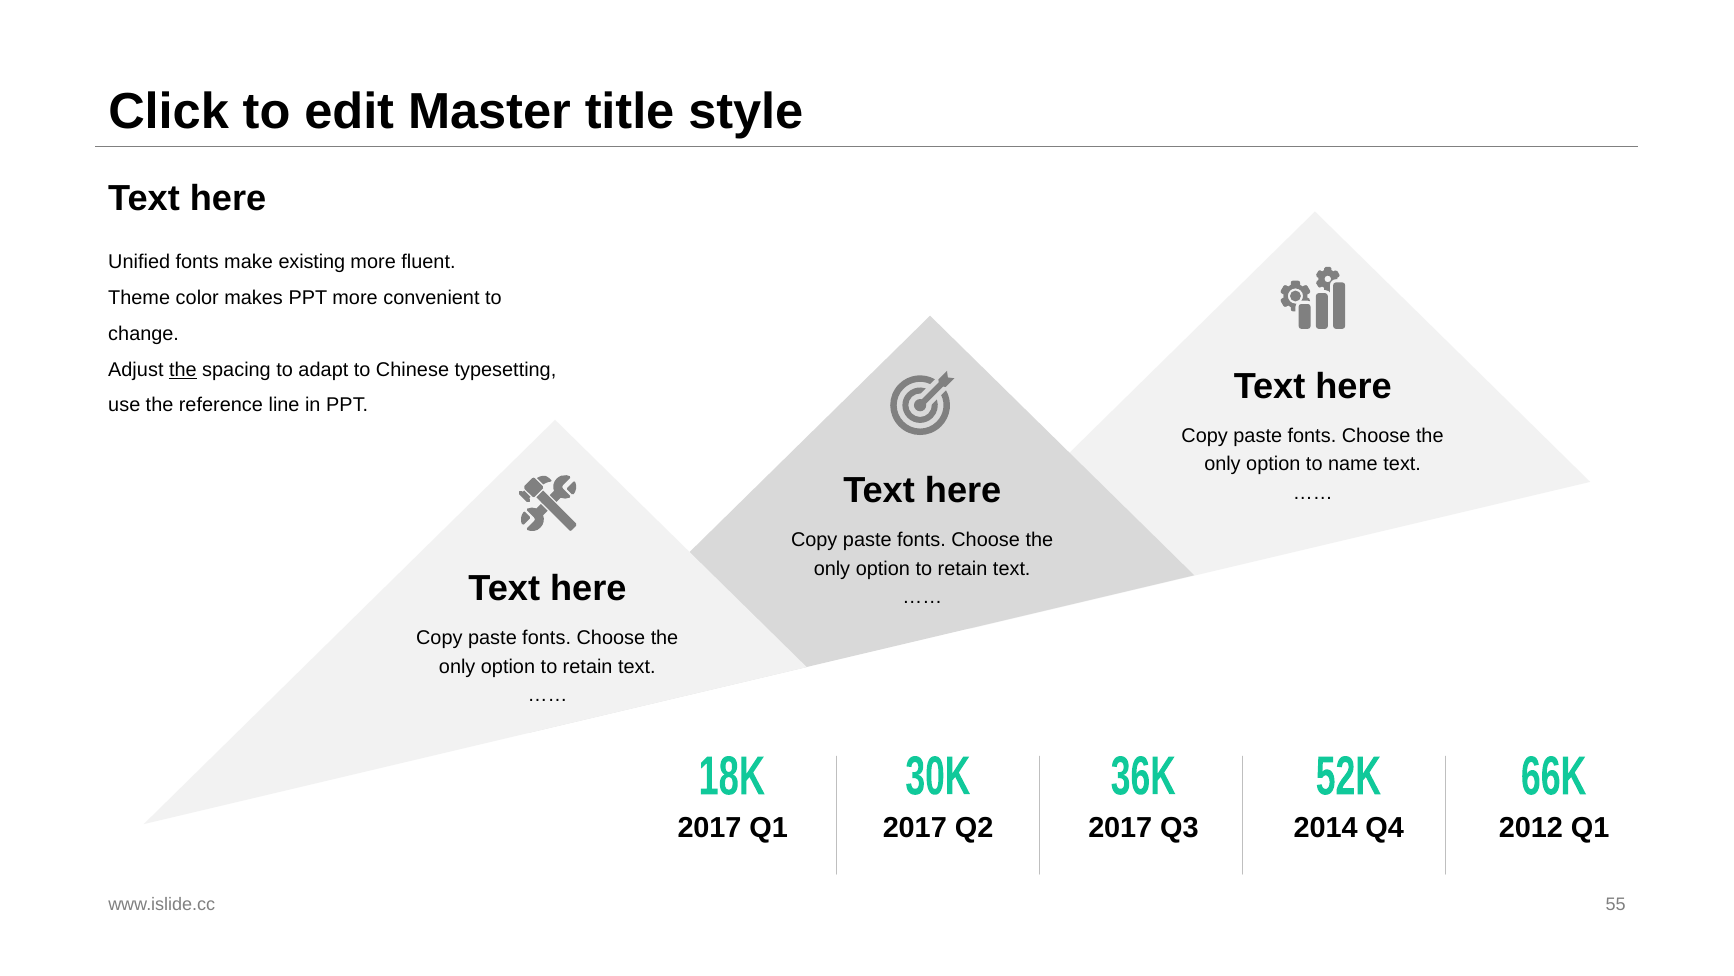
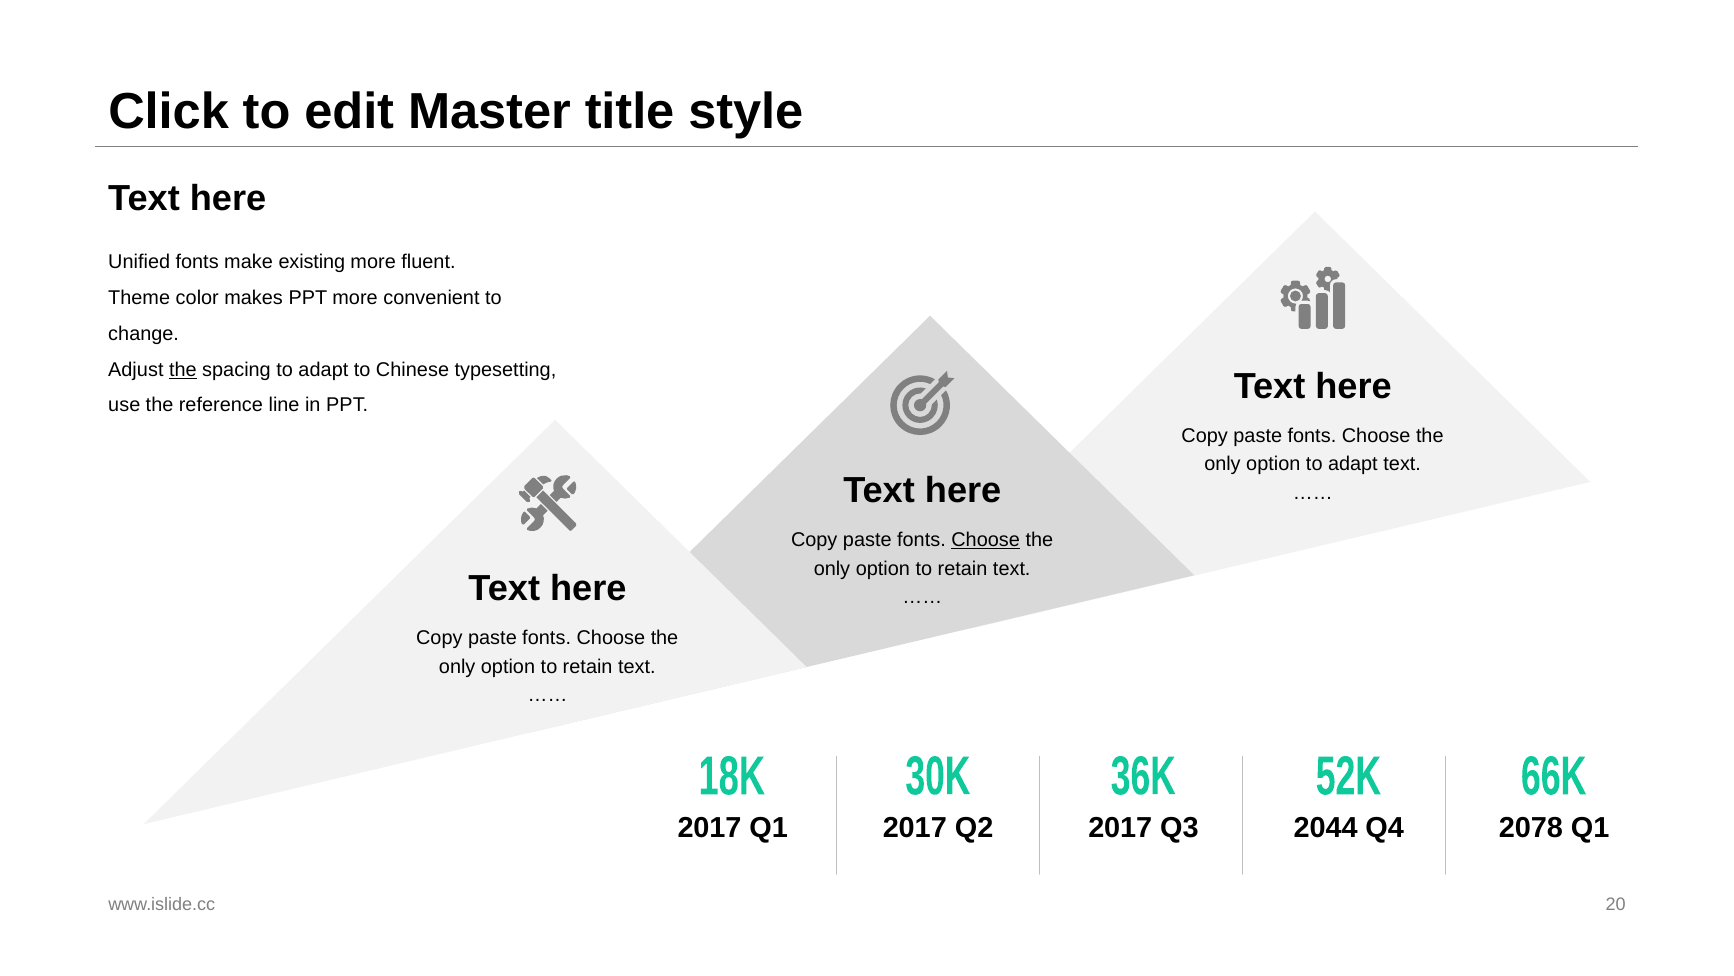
option to name: name -> adapt (1353, 464)
Choose underline: none -> present (986, 540)
2014: 2014 -> 2044 (1326, 827)
2012: 2012 -> 2078 (1531, 827)
55: 55 -> 20 (1616, 903)
